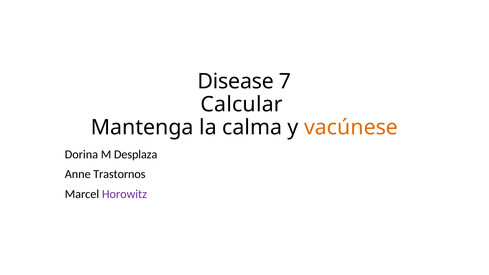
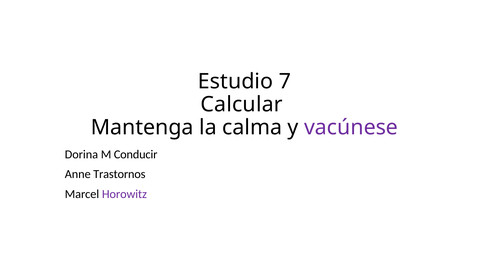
Disease: Disease -> Estudio (236, 81)
vacúnese colour: orange -> purple (351, 128)
Desplaza: Desplaza -> Conducir (136, 155)
